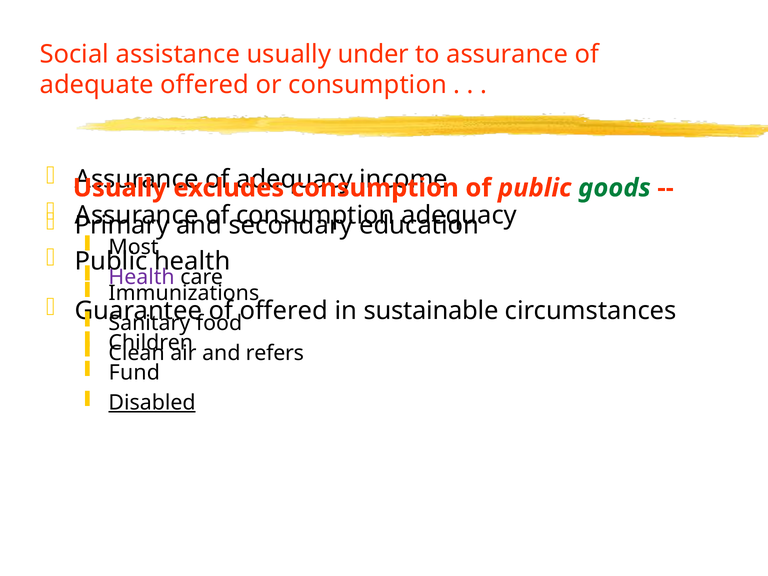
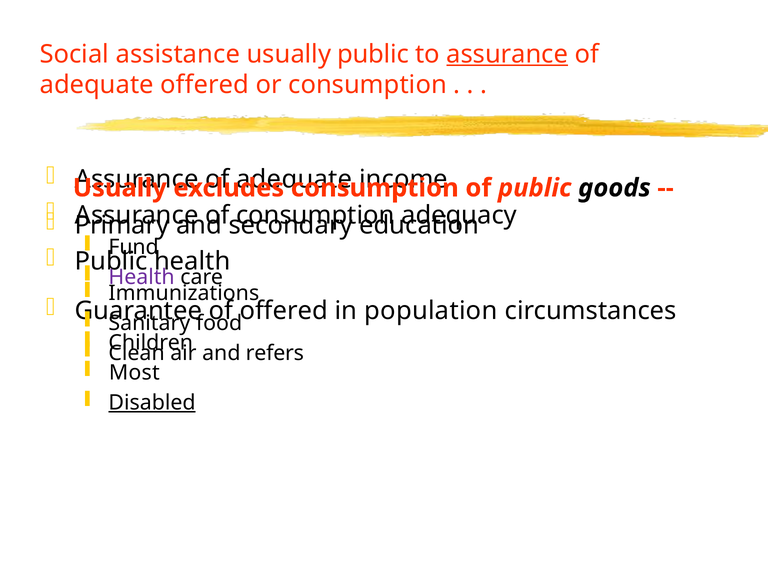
usually under: under -> public (373, 54)
assurance underline: none -> present (507, 54)
adequacy: adequacy -> adequate (294, 179)
goods colour: green -> black (614, 188)
Most: Most -> Fund (134, 247)
sustainable: sustainable -> population (431, 311)
Fund: Fund -> Most (134, 373)
